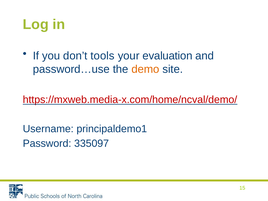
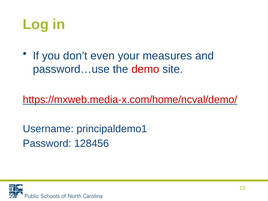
tools: tools -> even (103, 56)
evaluation: evaluation -> measures (167, 56)
demo colour: orange -> red (145, 69)
335097: 335097 -> 128456 (92, 144)
